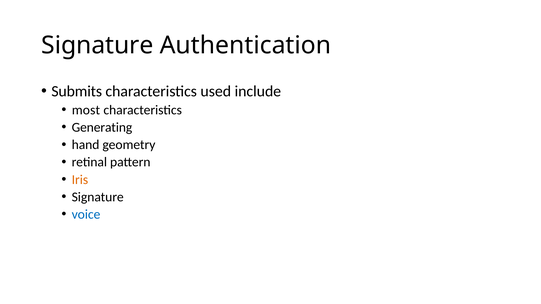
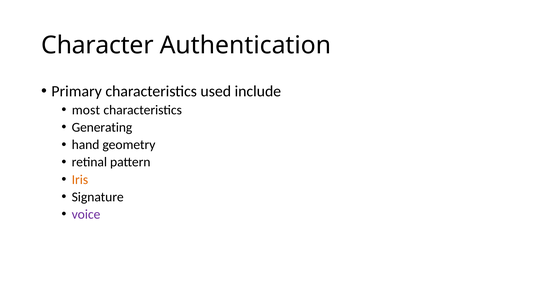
Signature: Signature -> Character (97, 45)
Submits: Submits -> Primary (77, 91)
voice colour: blue -> purple (86, 215)
